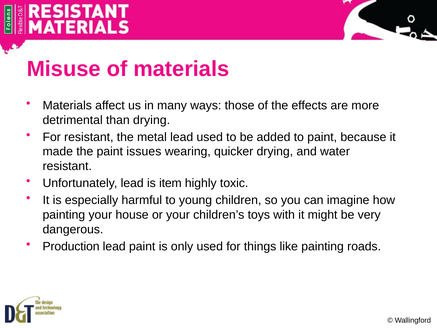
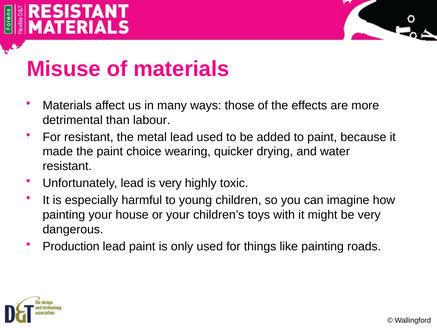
than drying: drying -> labour (152, 120)
issues: issues -> choice (144, 152)
is item: item -> very (170, 183)
